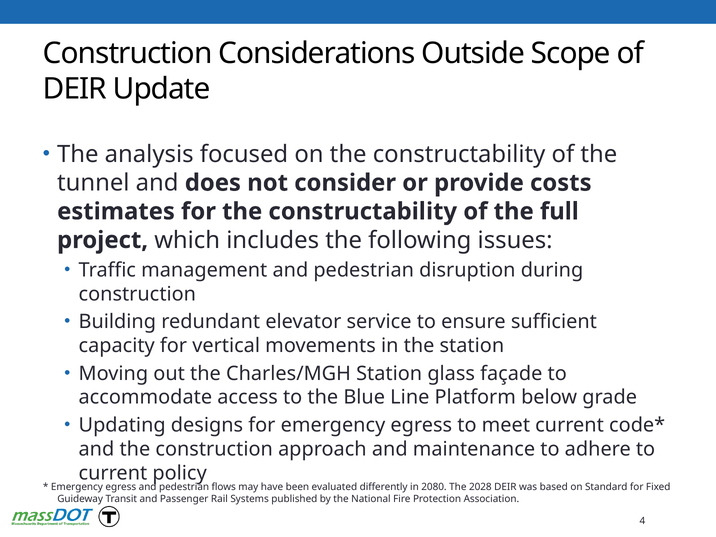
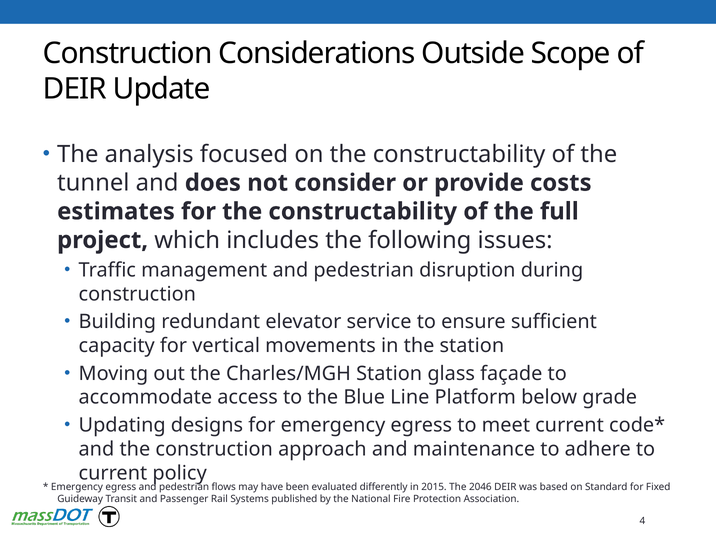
2080: 2080 -> 2015 (434, 487)
2028: 2028 -> 2046 (480, 487)
